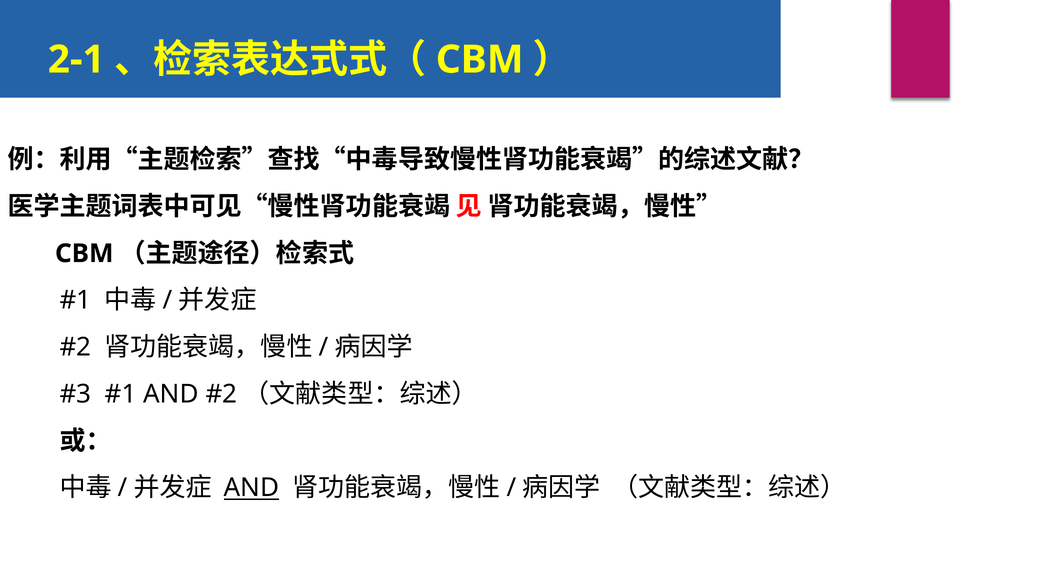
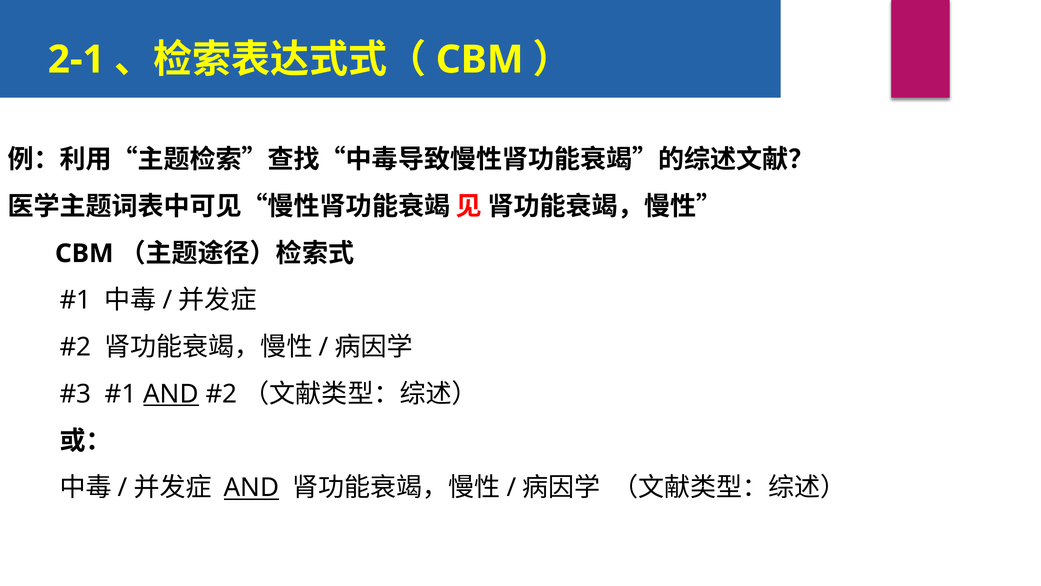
AND underline: none -> present (171, 394)
